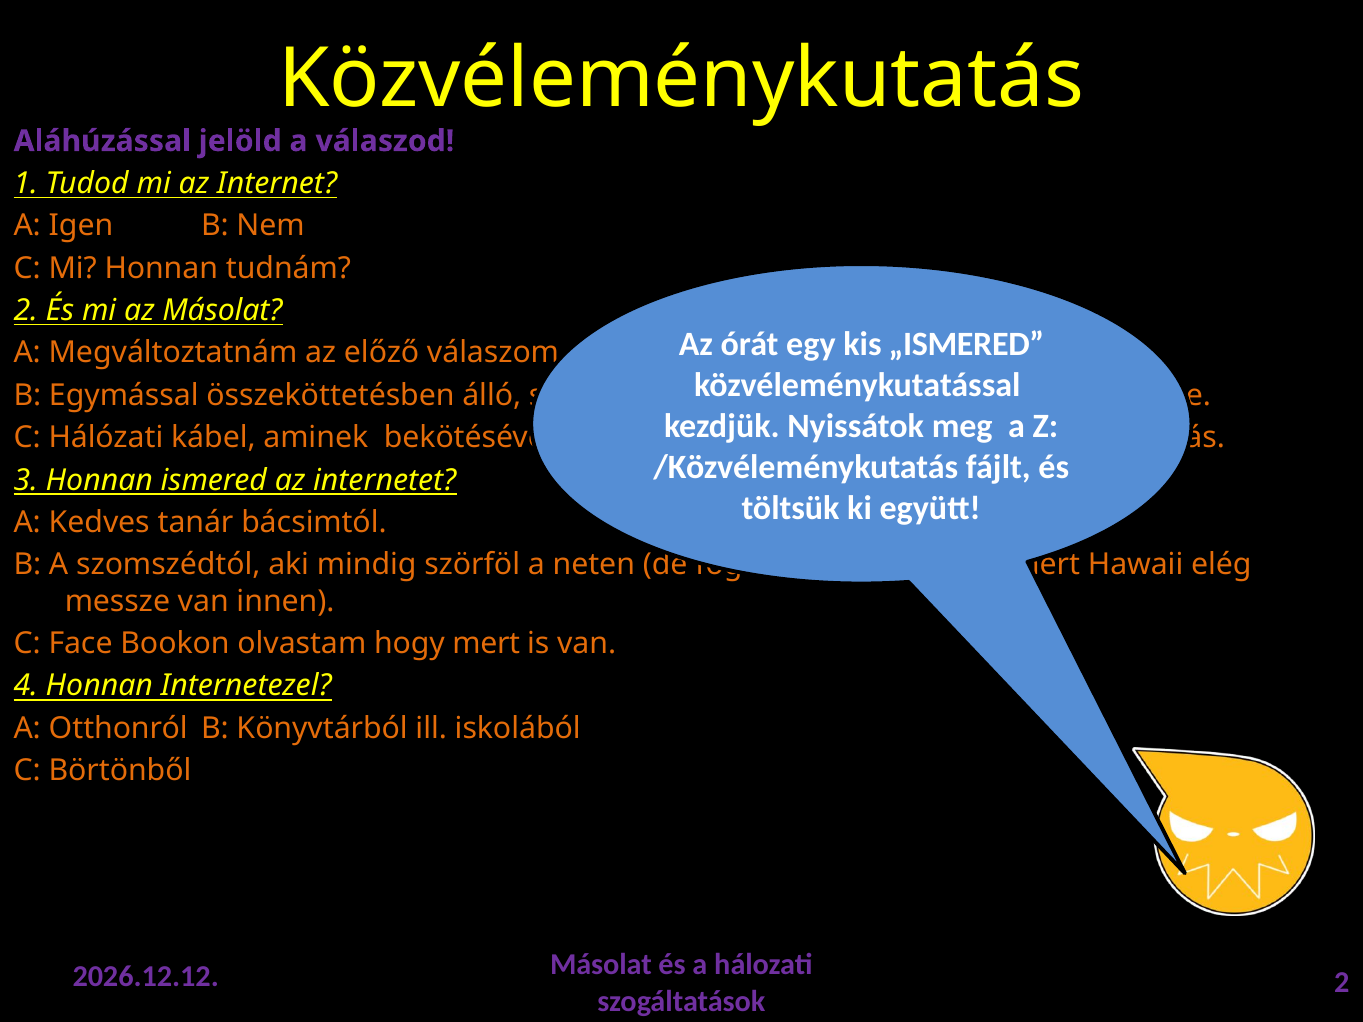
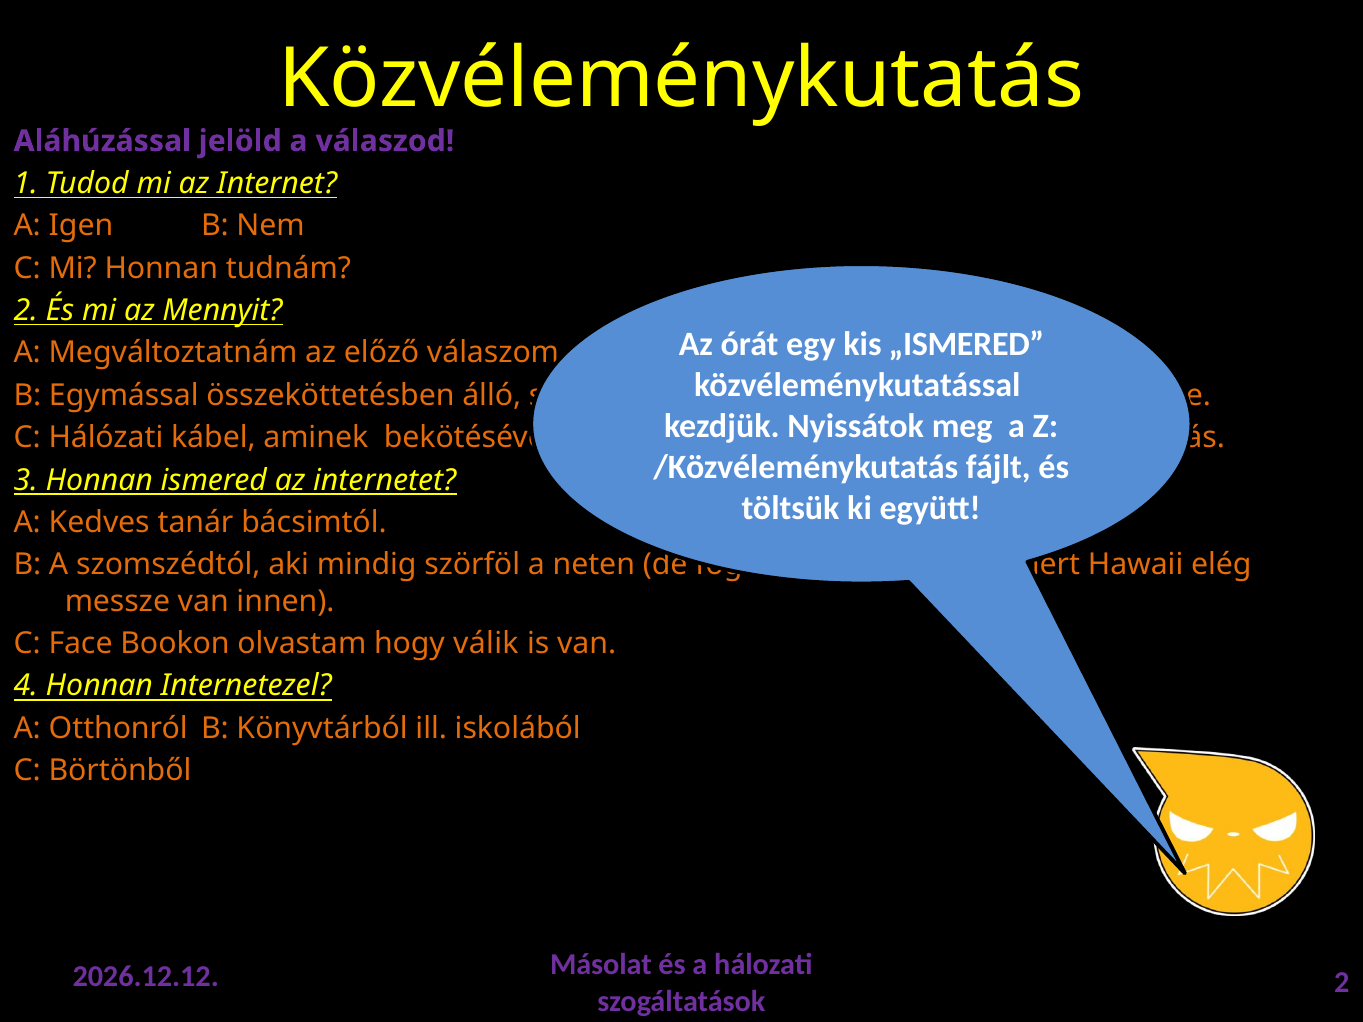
az Másolat: Másolat -> Mennyit (222, 311)
olvastam hogy mert: mert -> válik (486, 644)
